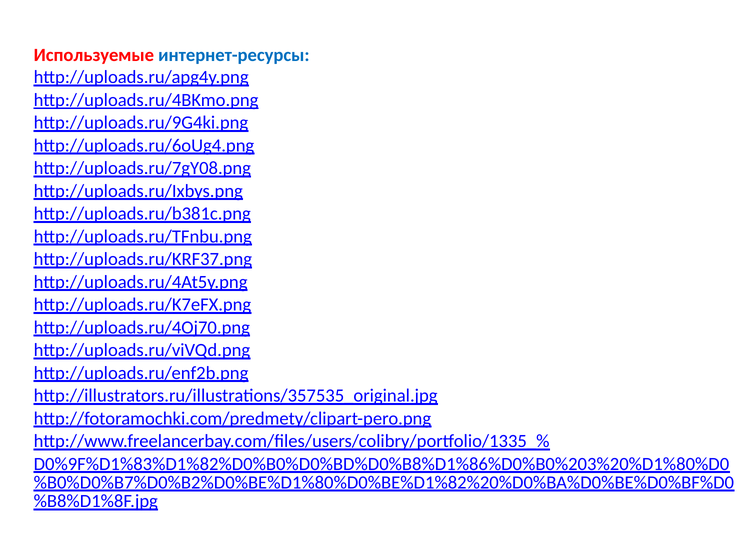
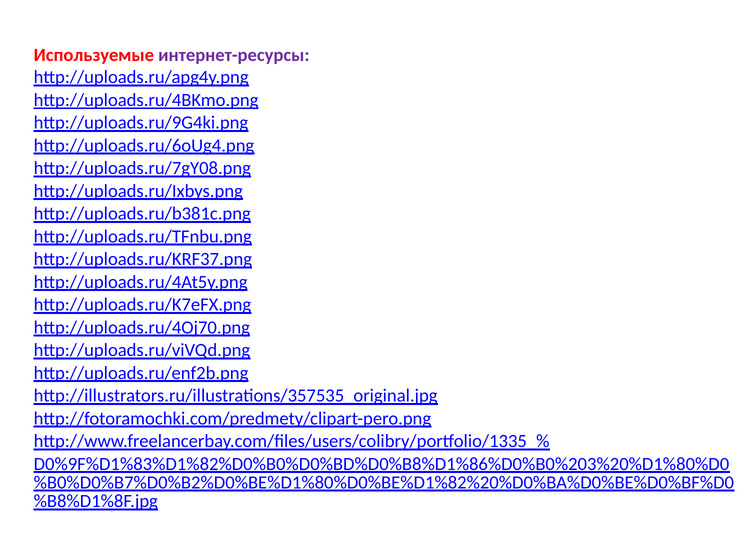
интернет-ресурсы colour: blue -> purple (234, 55)
